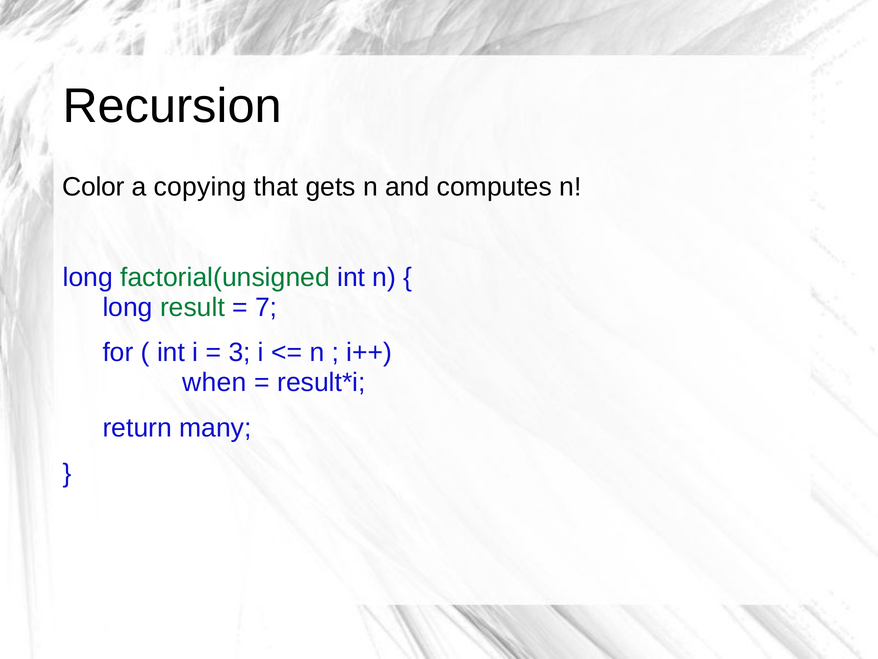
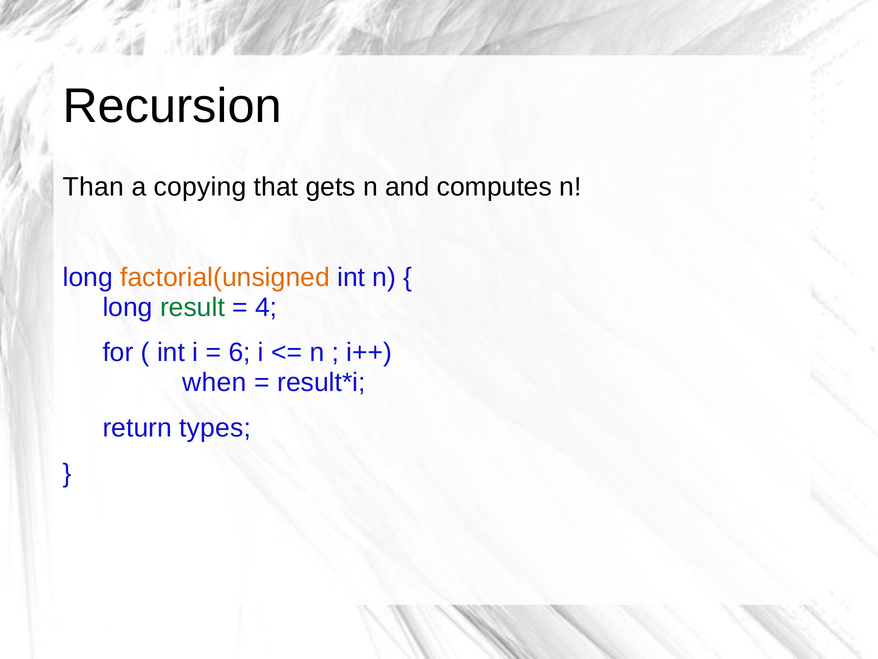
Color: Color -> Than (93, 187)
factorial(unsigned colour: green -> orange (225, 277)
7: 7 -> 4 (266, 307)
3: 3 -> 6 (240, 352)
many: many -> types (215, 427)
